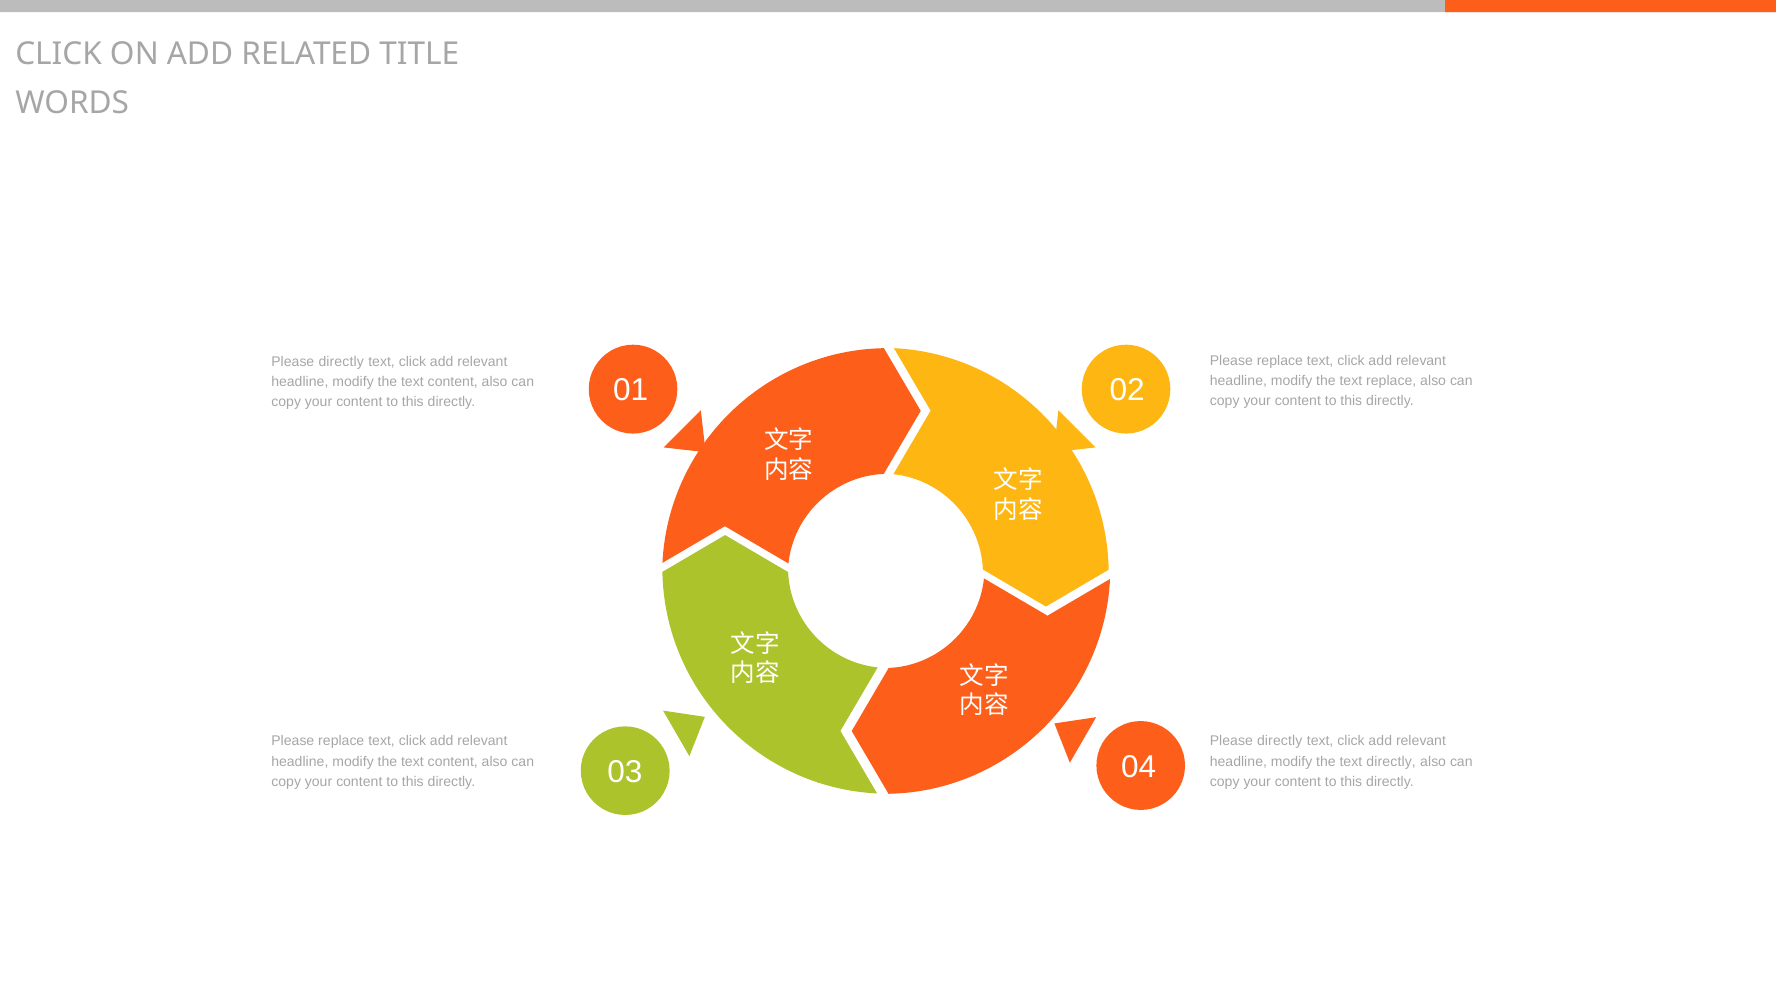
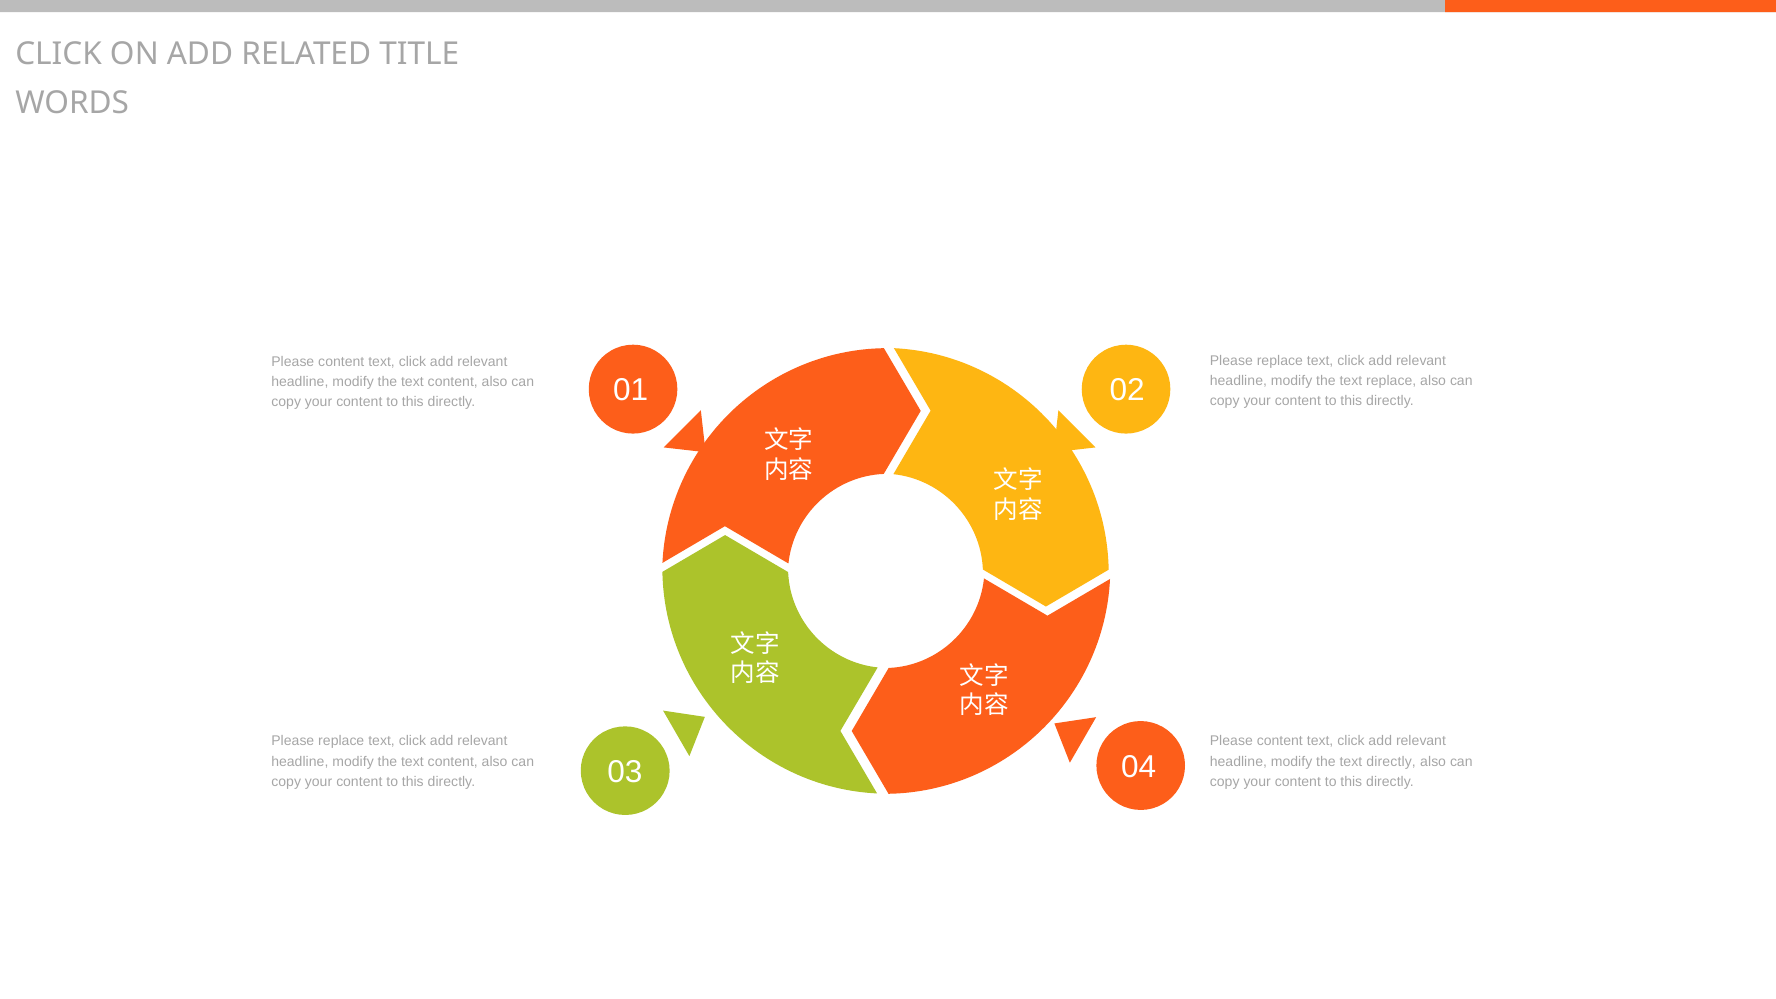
directly: directly -> content (341, 361)
directly: directly -> content (1280, 741)
